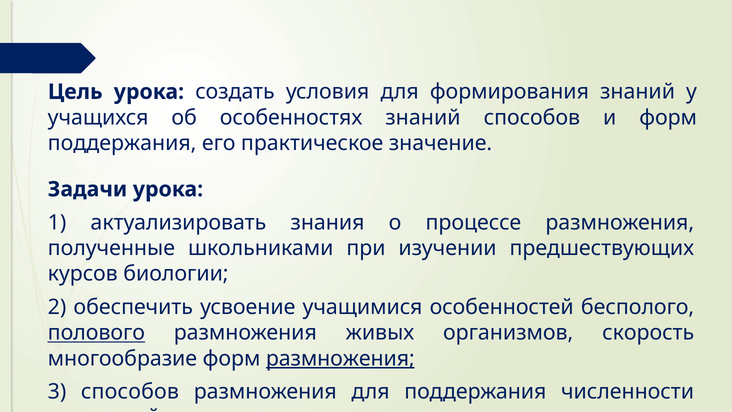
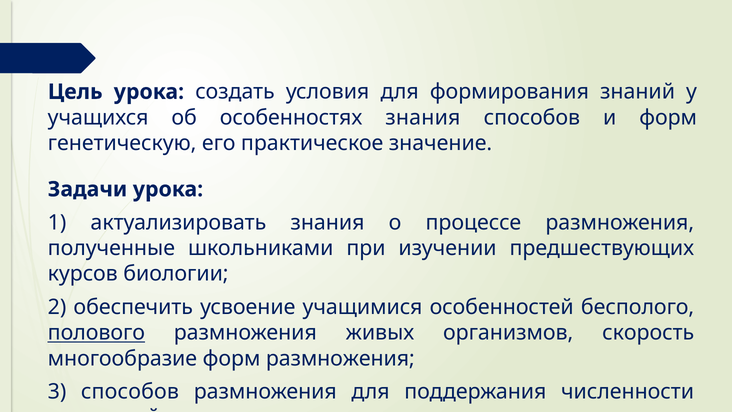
особенностях знаний: знаний -> знания (423, 117)
поддержания: поддержания -> генетическую (122, 143)
размножения underline: present -> none (340, 358)
